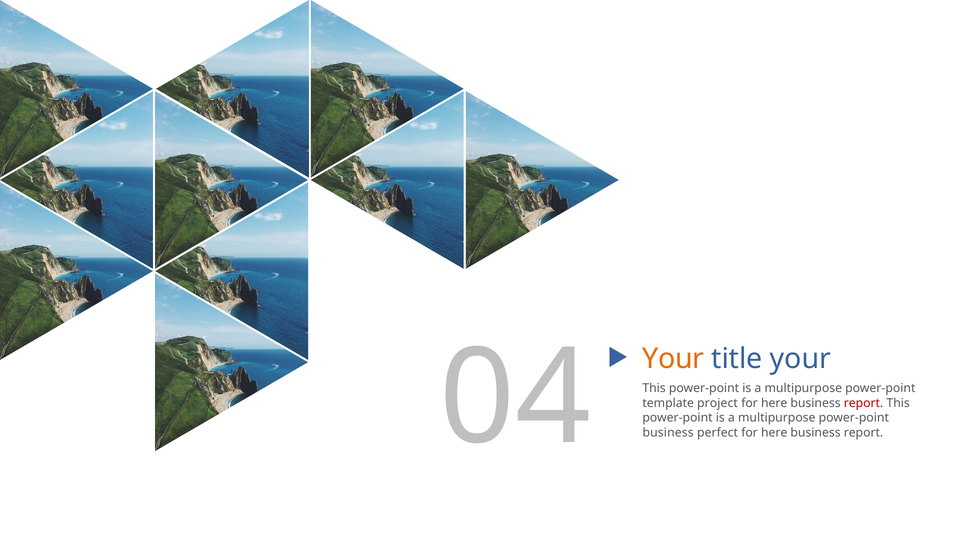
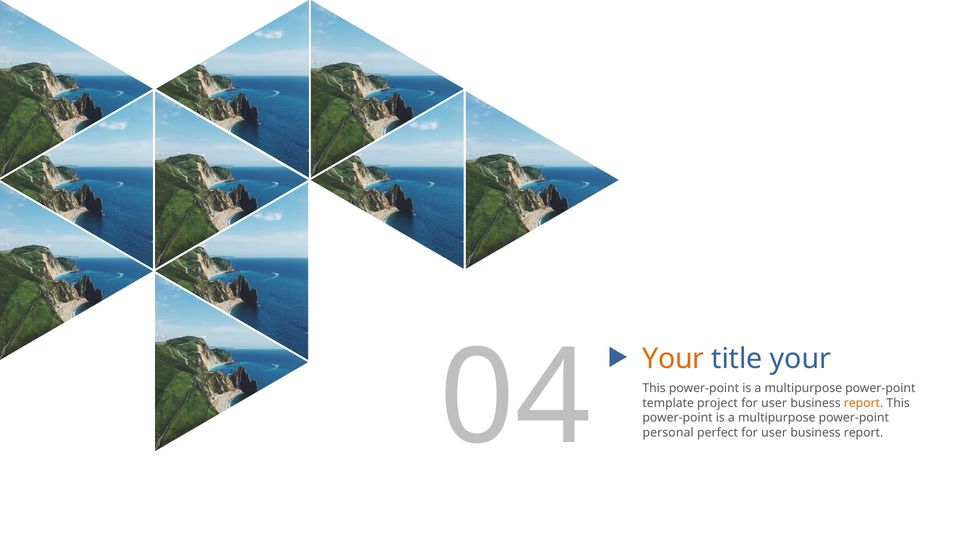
here: here -> user (774, 403)
report colour: red -> orange (864, 403)
business: business -> personal (668, 432)
perfect for here: here -> user (774, 432)
